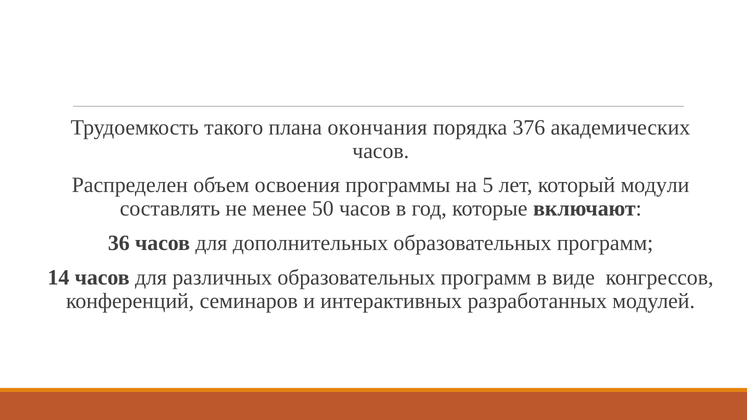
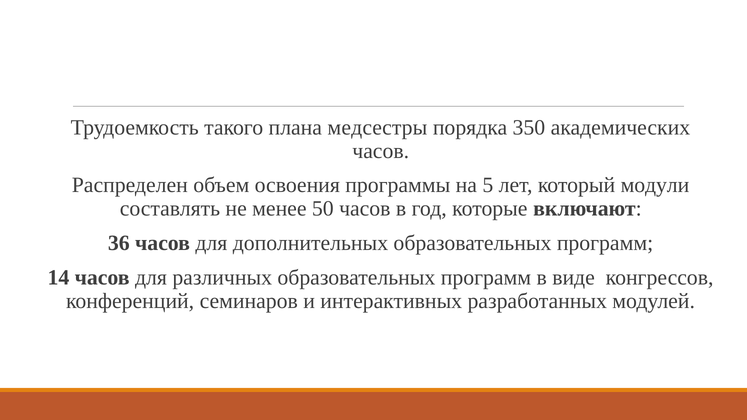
окончания: окончания -> медсестры (377, 127)
376: 376 -> 350 (529, 127)
